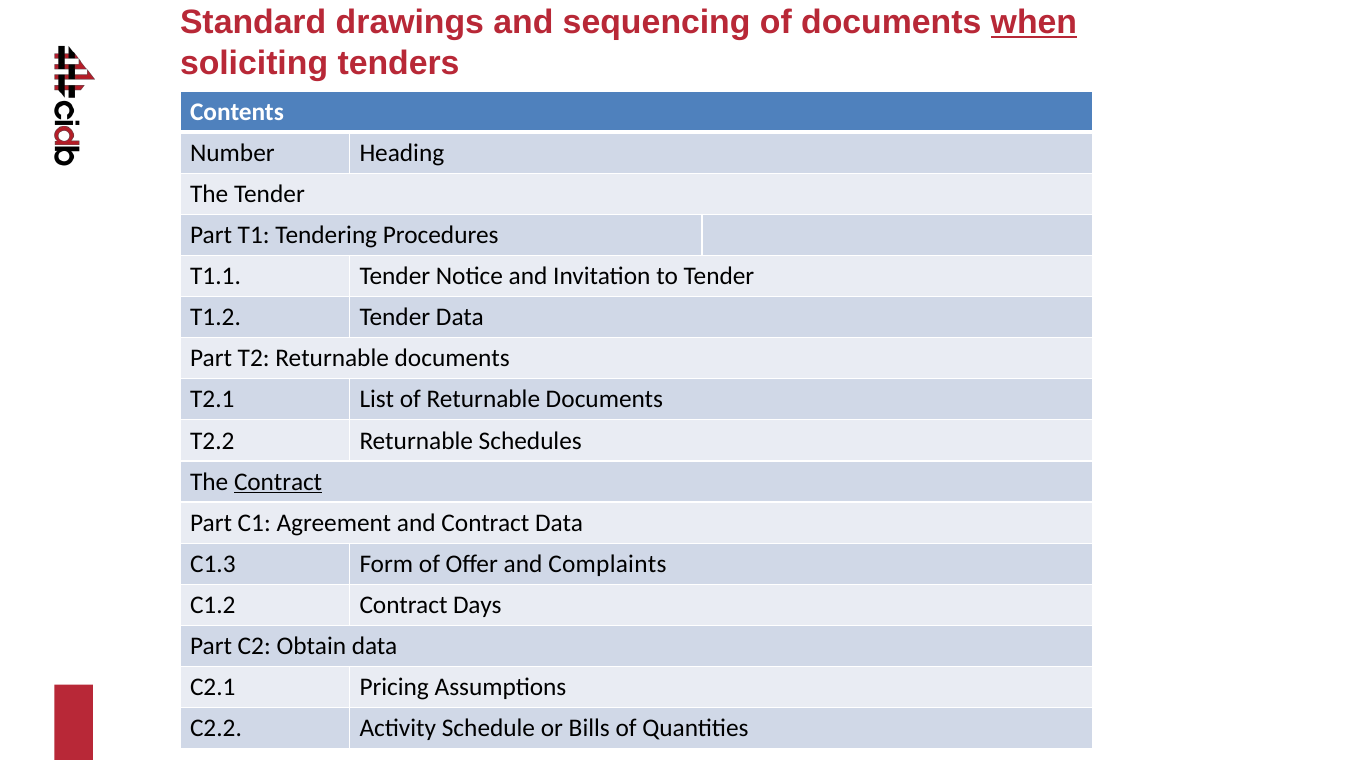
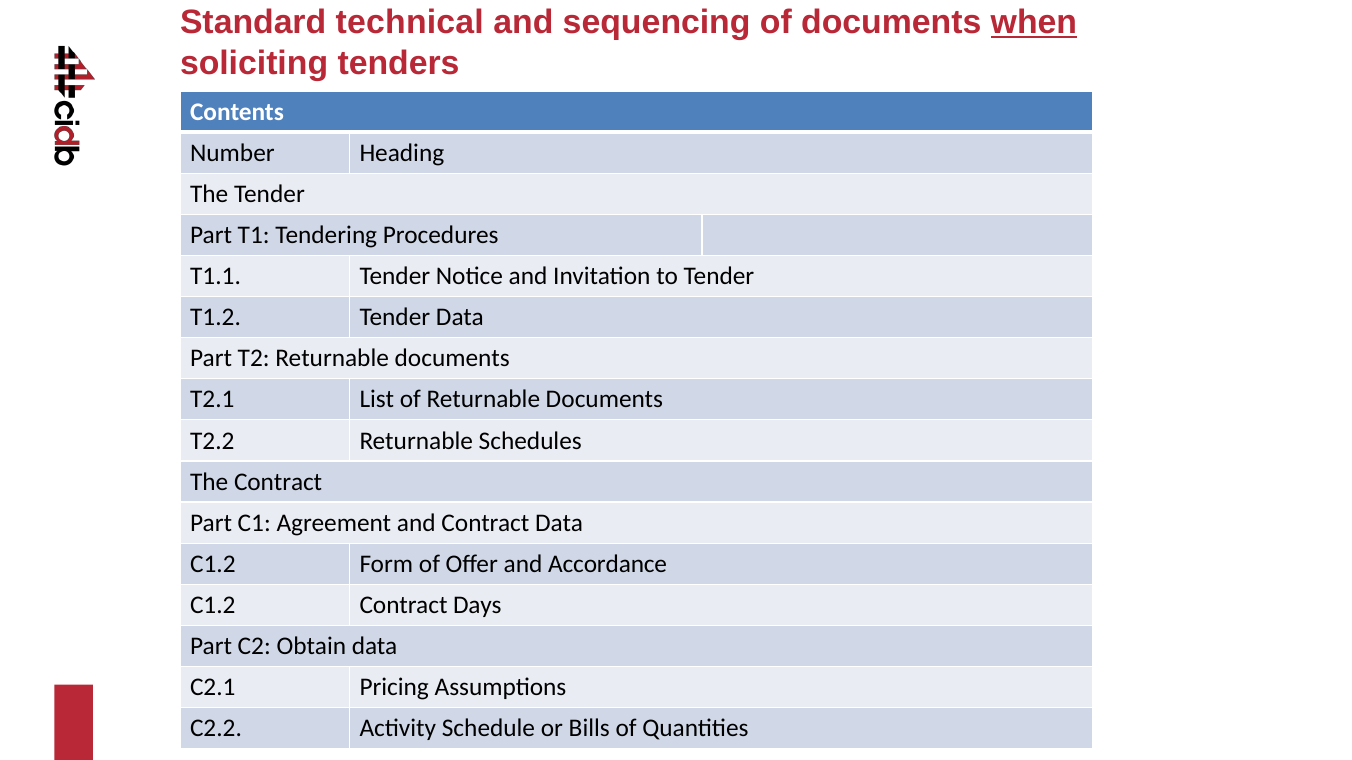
drawings: drawings -> technical (410, 23)
Contract underline: present -> none (278, 482)
C1.3: C1.3 -> C1.2 (213, 564)
Complaints: Complaints -> Accordance (608, 564)
